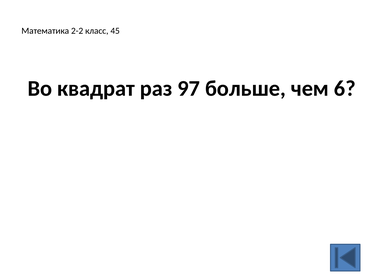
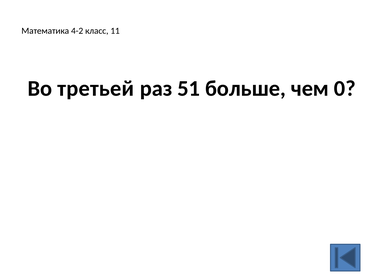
2-2: 2-2 -> 4-2 (77, 31)
45: 45 -> 11 (115, 31)
квадрат: квадрат -> третьей (96, 88)
97: 97 -> 51 (189, 88)
6: 6 -> 0 (345, 88)
